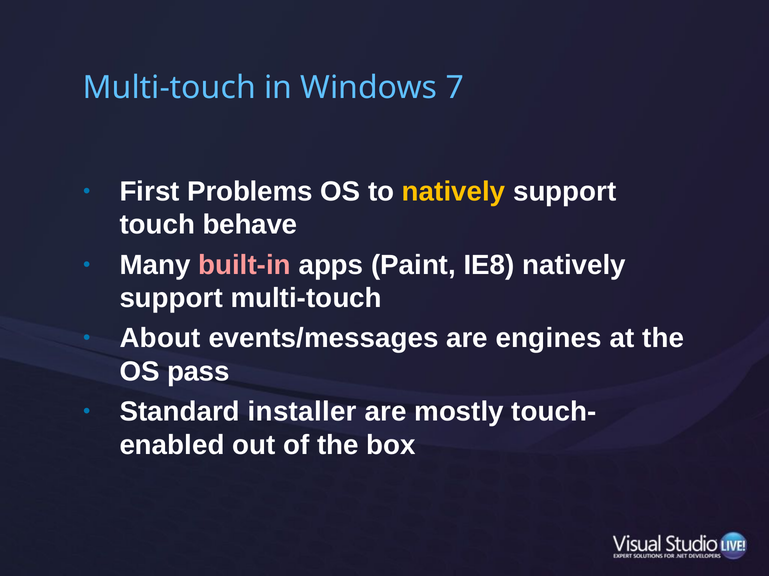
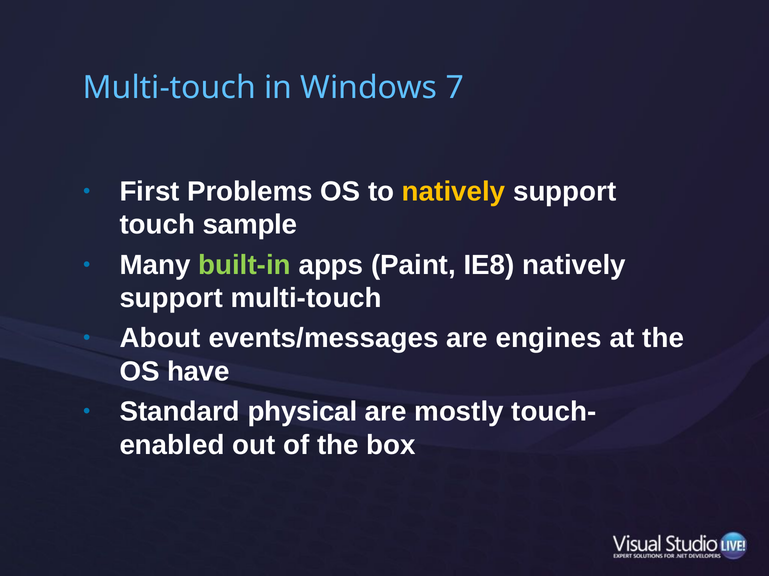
behave: behave -> sample (250, 225)
built-in colour: pink -> light green (245, 265)
pass: pass -> have (198, 372)
installer: installer -> physical (302, 412)
